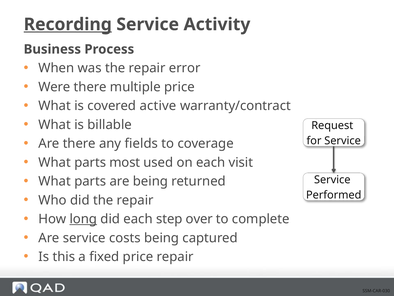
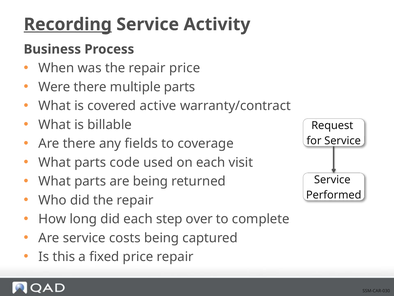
repair error: error -> price (185, 68)
multiple price: price -> parts (180, 87)
most: most -> code (125, 162)
long underline: present -> none (83, 219)
